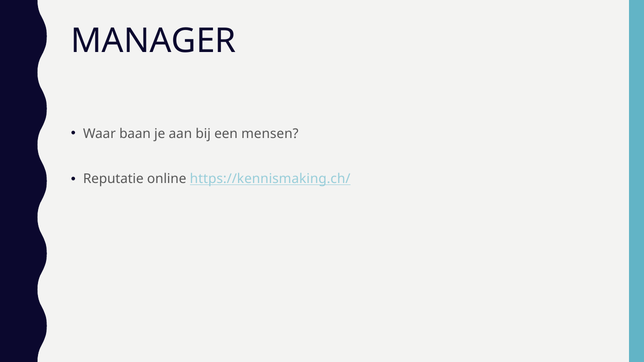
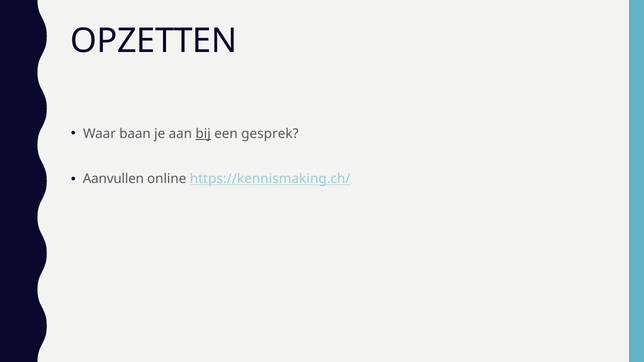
MANAGER: MANAGER -> OPZETTEN (154, 41)
bij underline: none -> present (203, 134)
mensen: mensen -> gesprek (270, 134)
Reputatie: Reputatie -> Aanvullen (113, 179)
